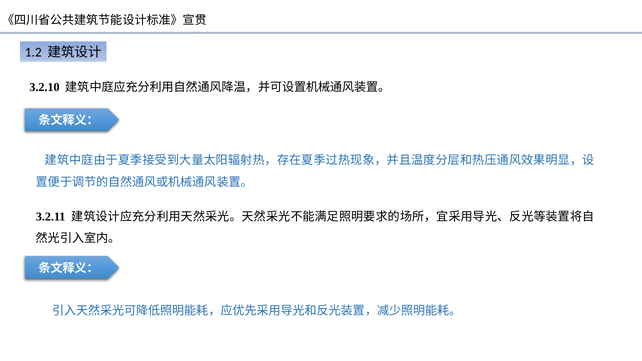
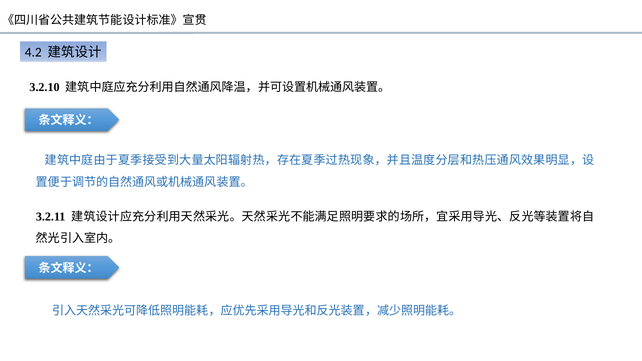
1.2: 1.2 -> 4.2 (33, 52)
